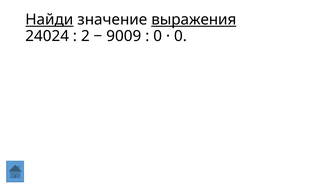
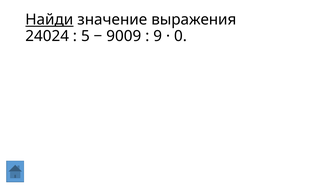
выражения underline: present -> none (194, 20)
2: 2 -> 5 (85, 36)
0: 0 -> 9 (158, 36)
